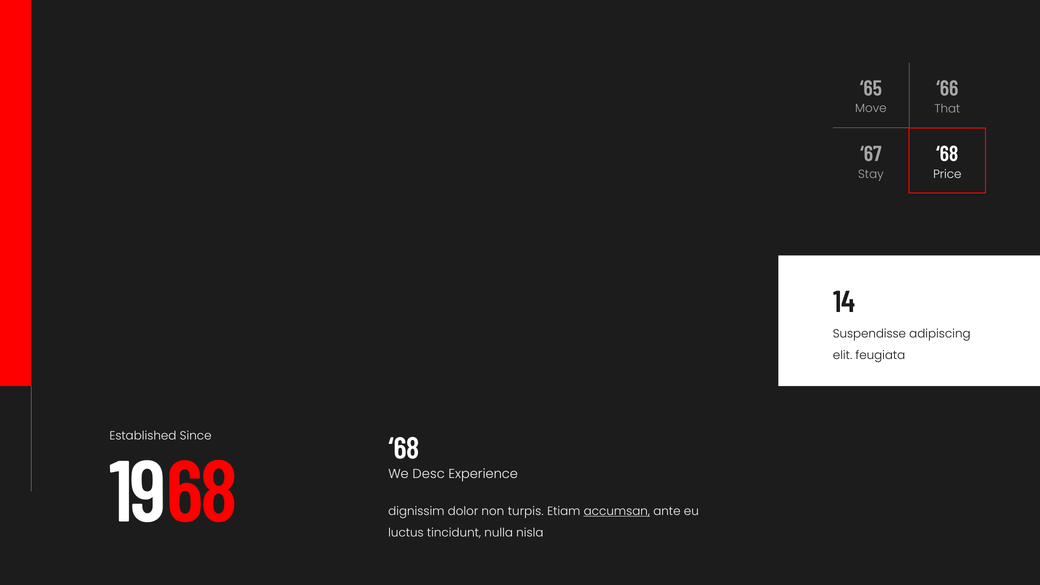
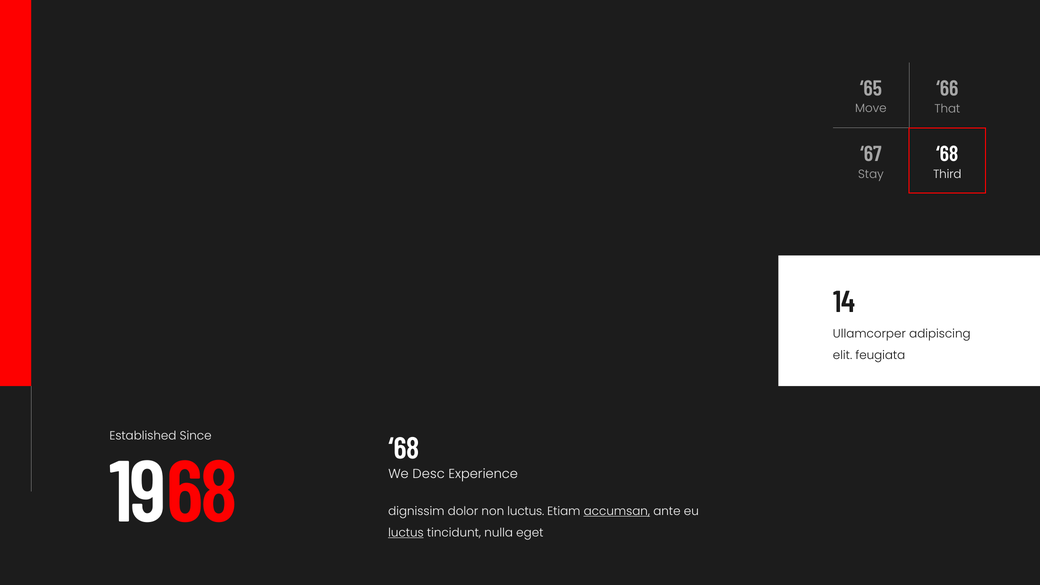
Price: Price -> Third (947, 174)
Suspendisse: Suspendisse -> Ullamcorper (869, 334)
non turpis: turpis -> luctus (526, 511)
luctus underline: none -> present (406, 533)
nisla: nisla -> eget (530, 533)
